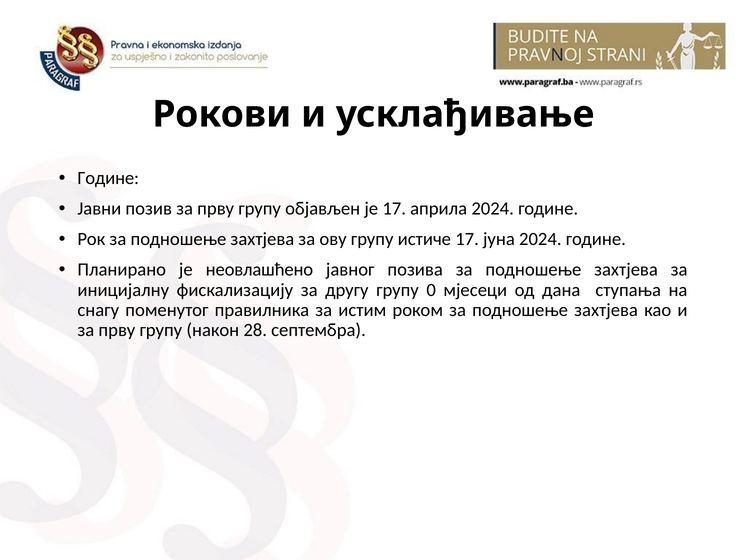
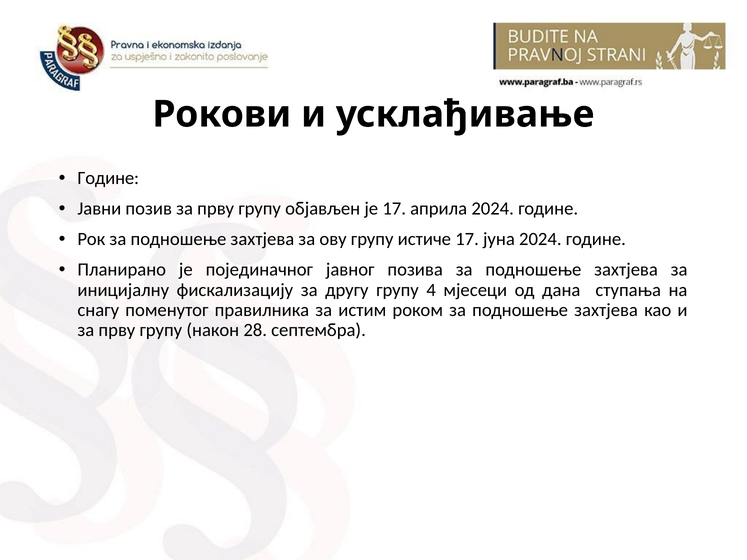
неовлашћено: неовлашћено -> појединачног (259, 270)
0: 0 -> 4 (431, 290)
